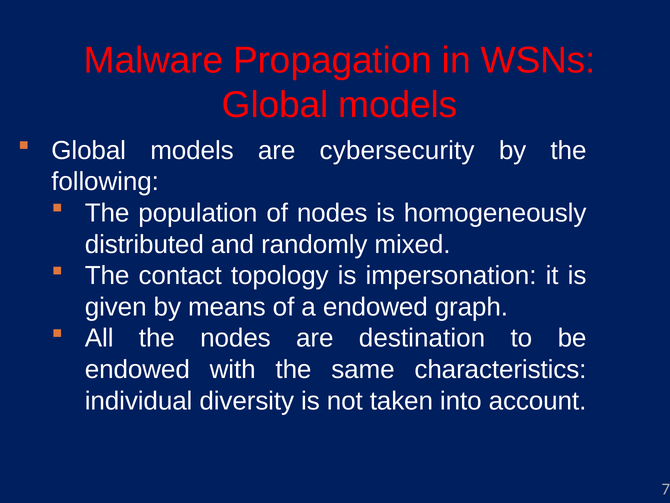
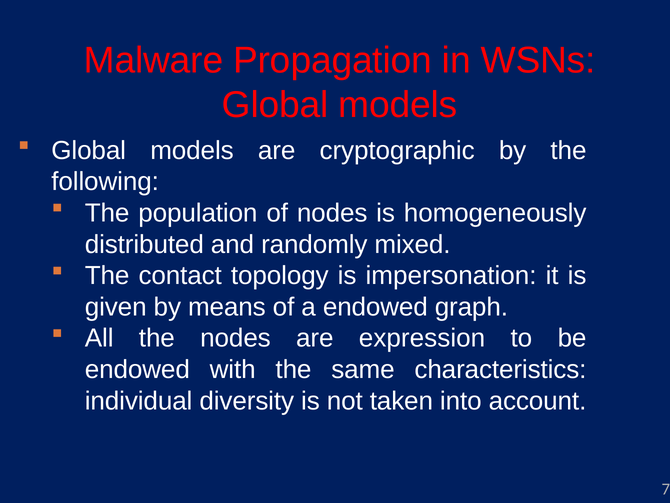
cybersecurity: cybersecurity -> cryptographic (397, 150)
destination: destination -> expression (422, 338)
